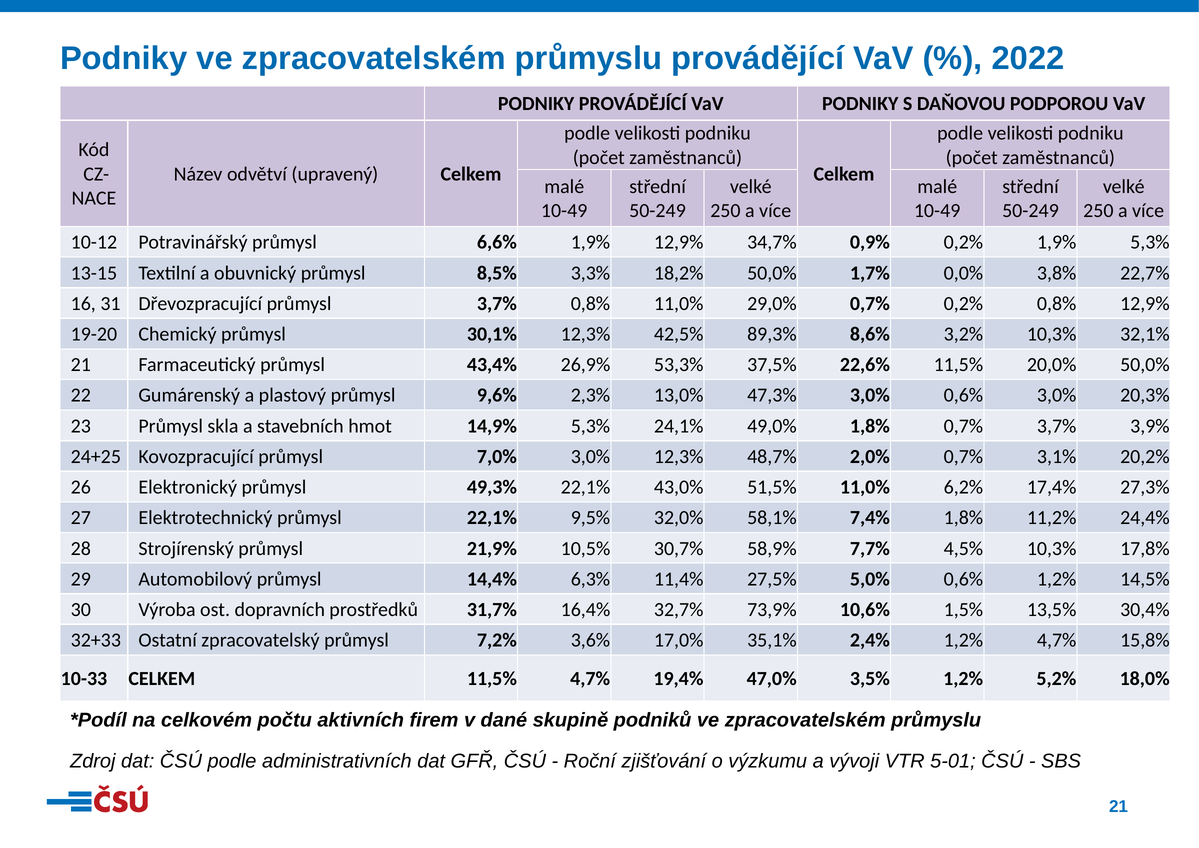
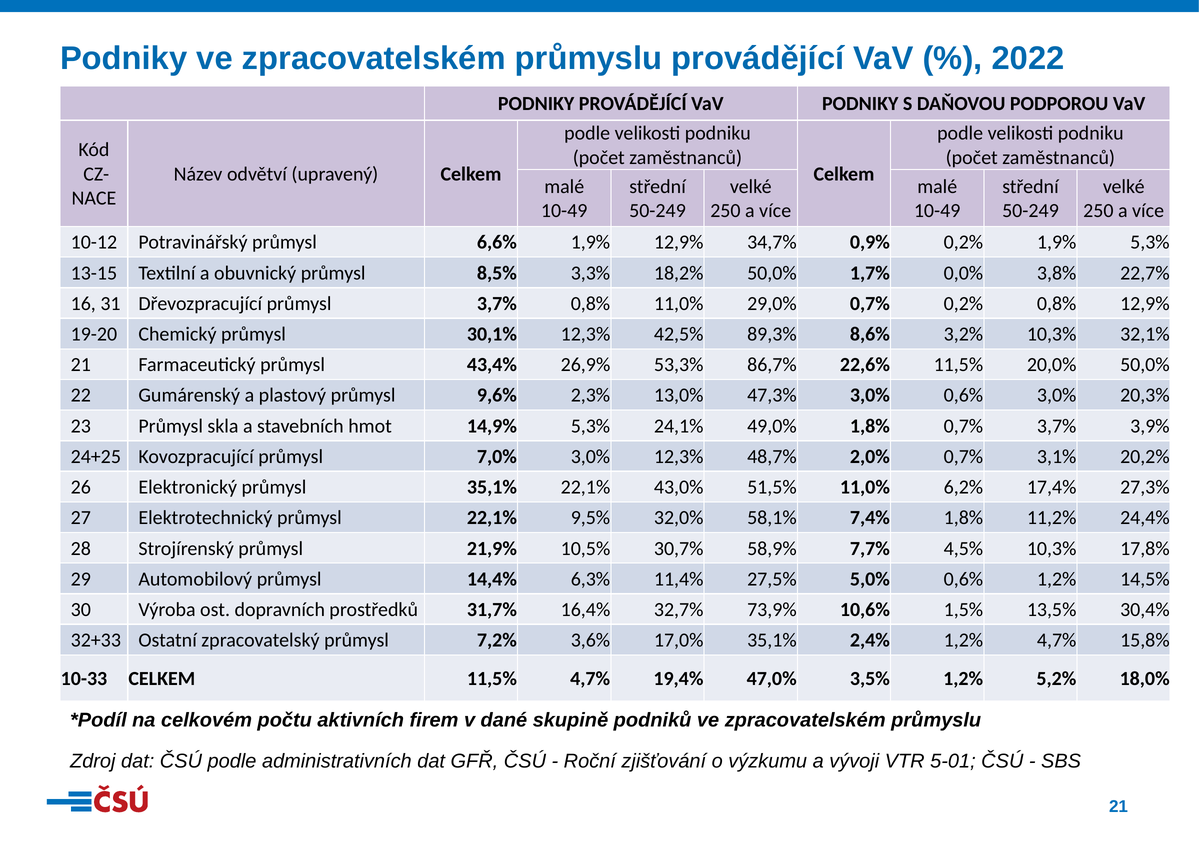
37,5%: 37,5% -> 86,7% (772, 365)
průmysl 49,3%: 49,3% -> 35,1% (492, 487)
